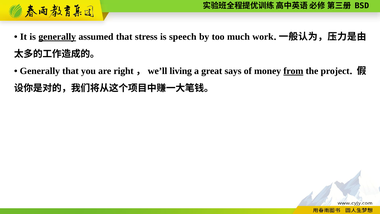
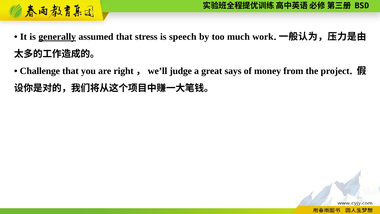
Generally: Generally -> Challenge (40, 71)
living: living -> judge (181, 71)
from underline: present -> none (293, 71)
